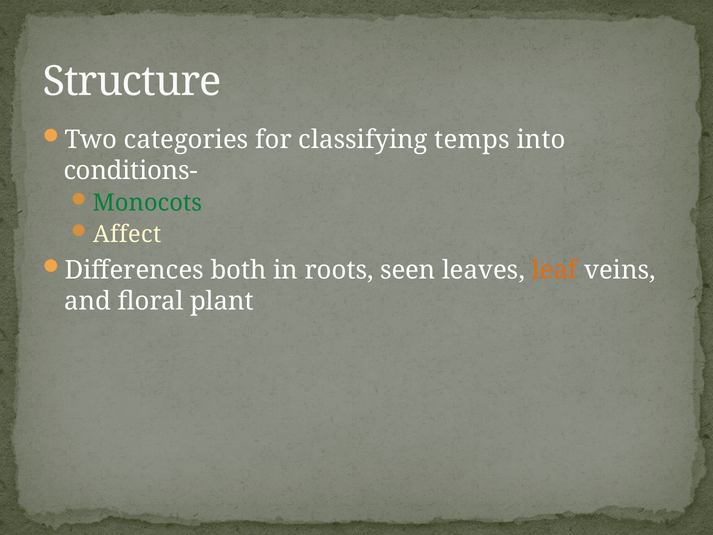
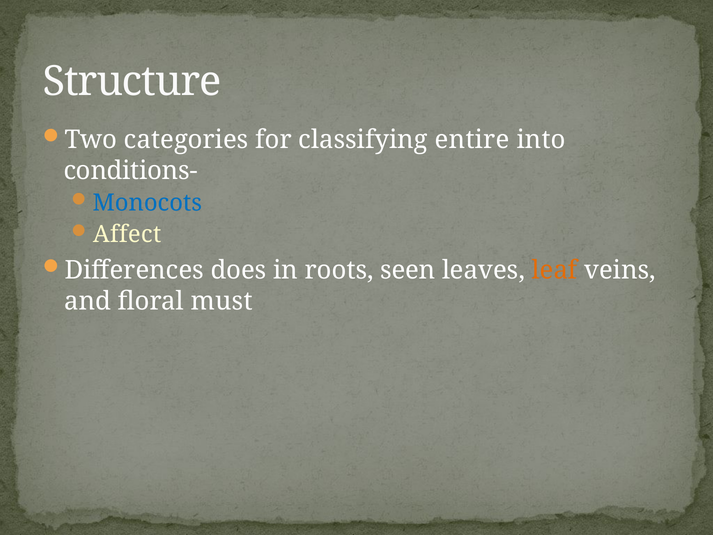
temps: temps -> entire (472, 140)
Monocots colour: green -> blue (147, 203)
both: both -> does (239, 270)
plant: plant -> must (222, 301)
